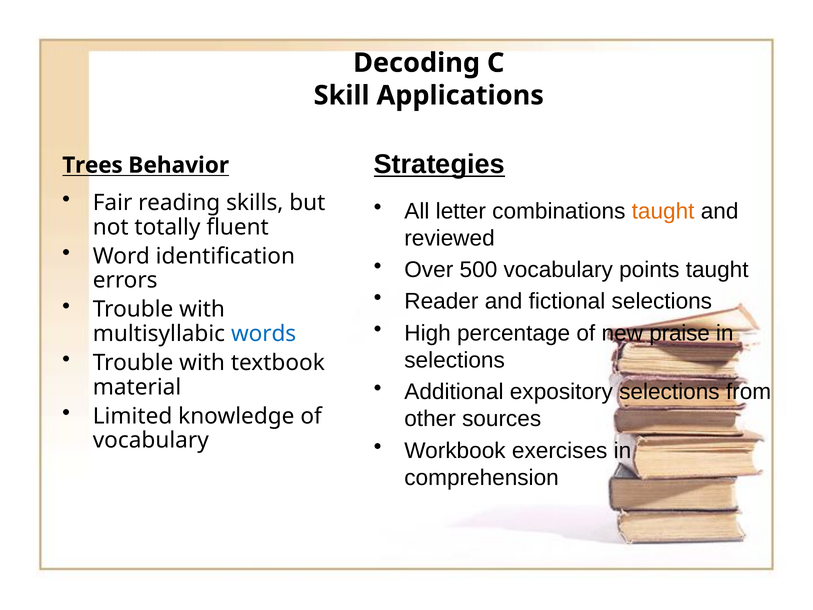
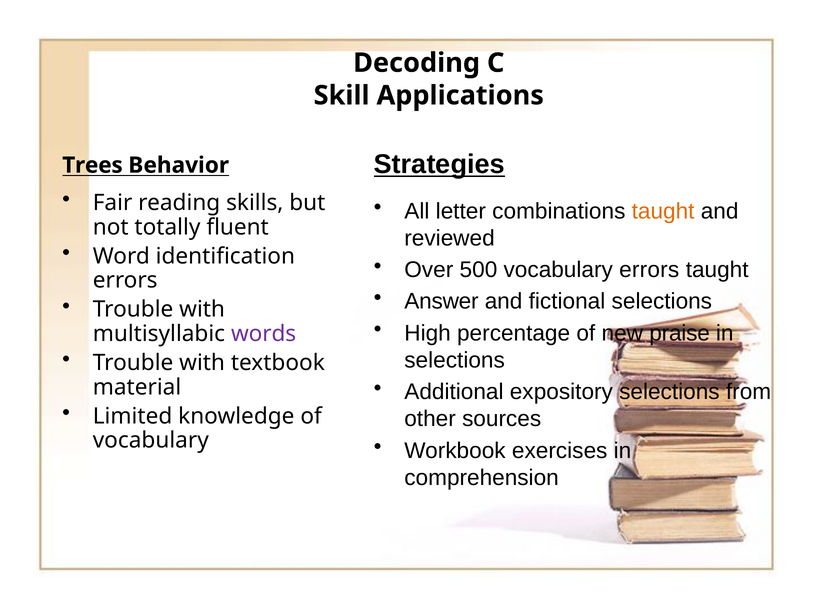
vocabulary points: points -> errors (649, 270)
Reader: Reader -> Answer (441, 301)
words colour: blue -> purple (264, 334)
